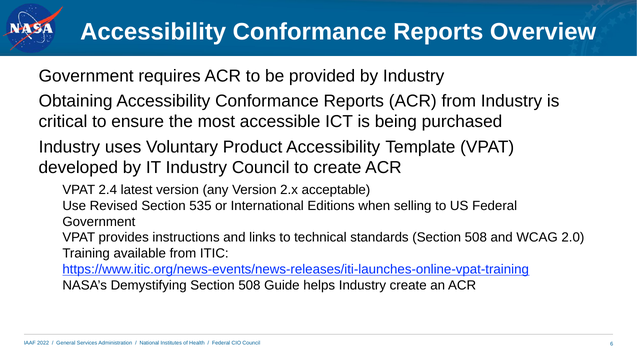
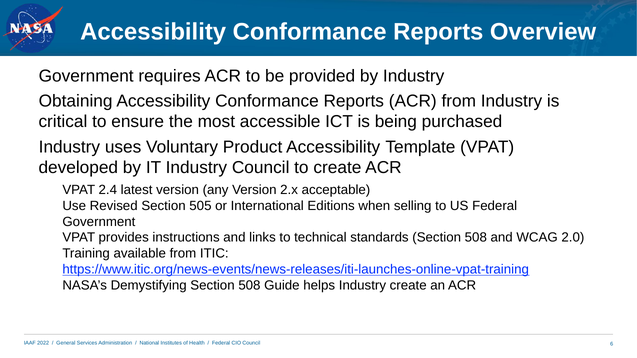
535: 535 -> 505 (200, 206)
